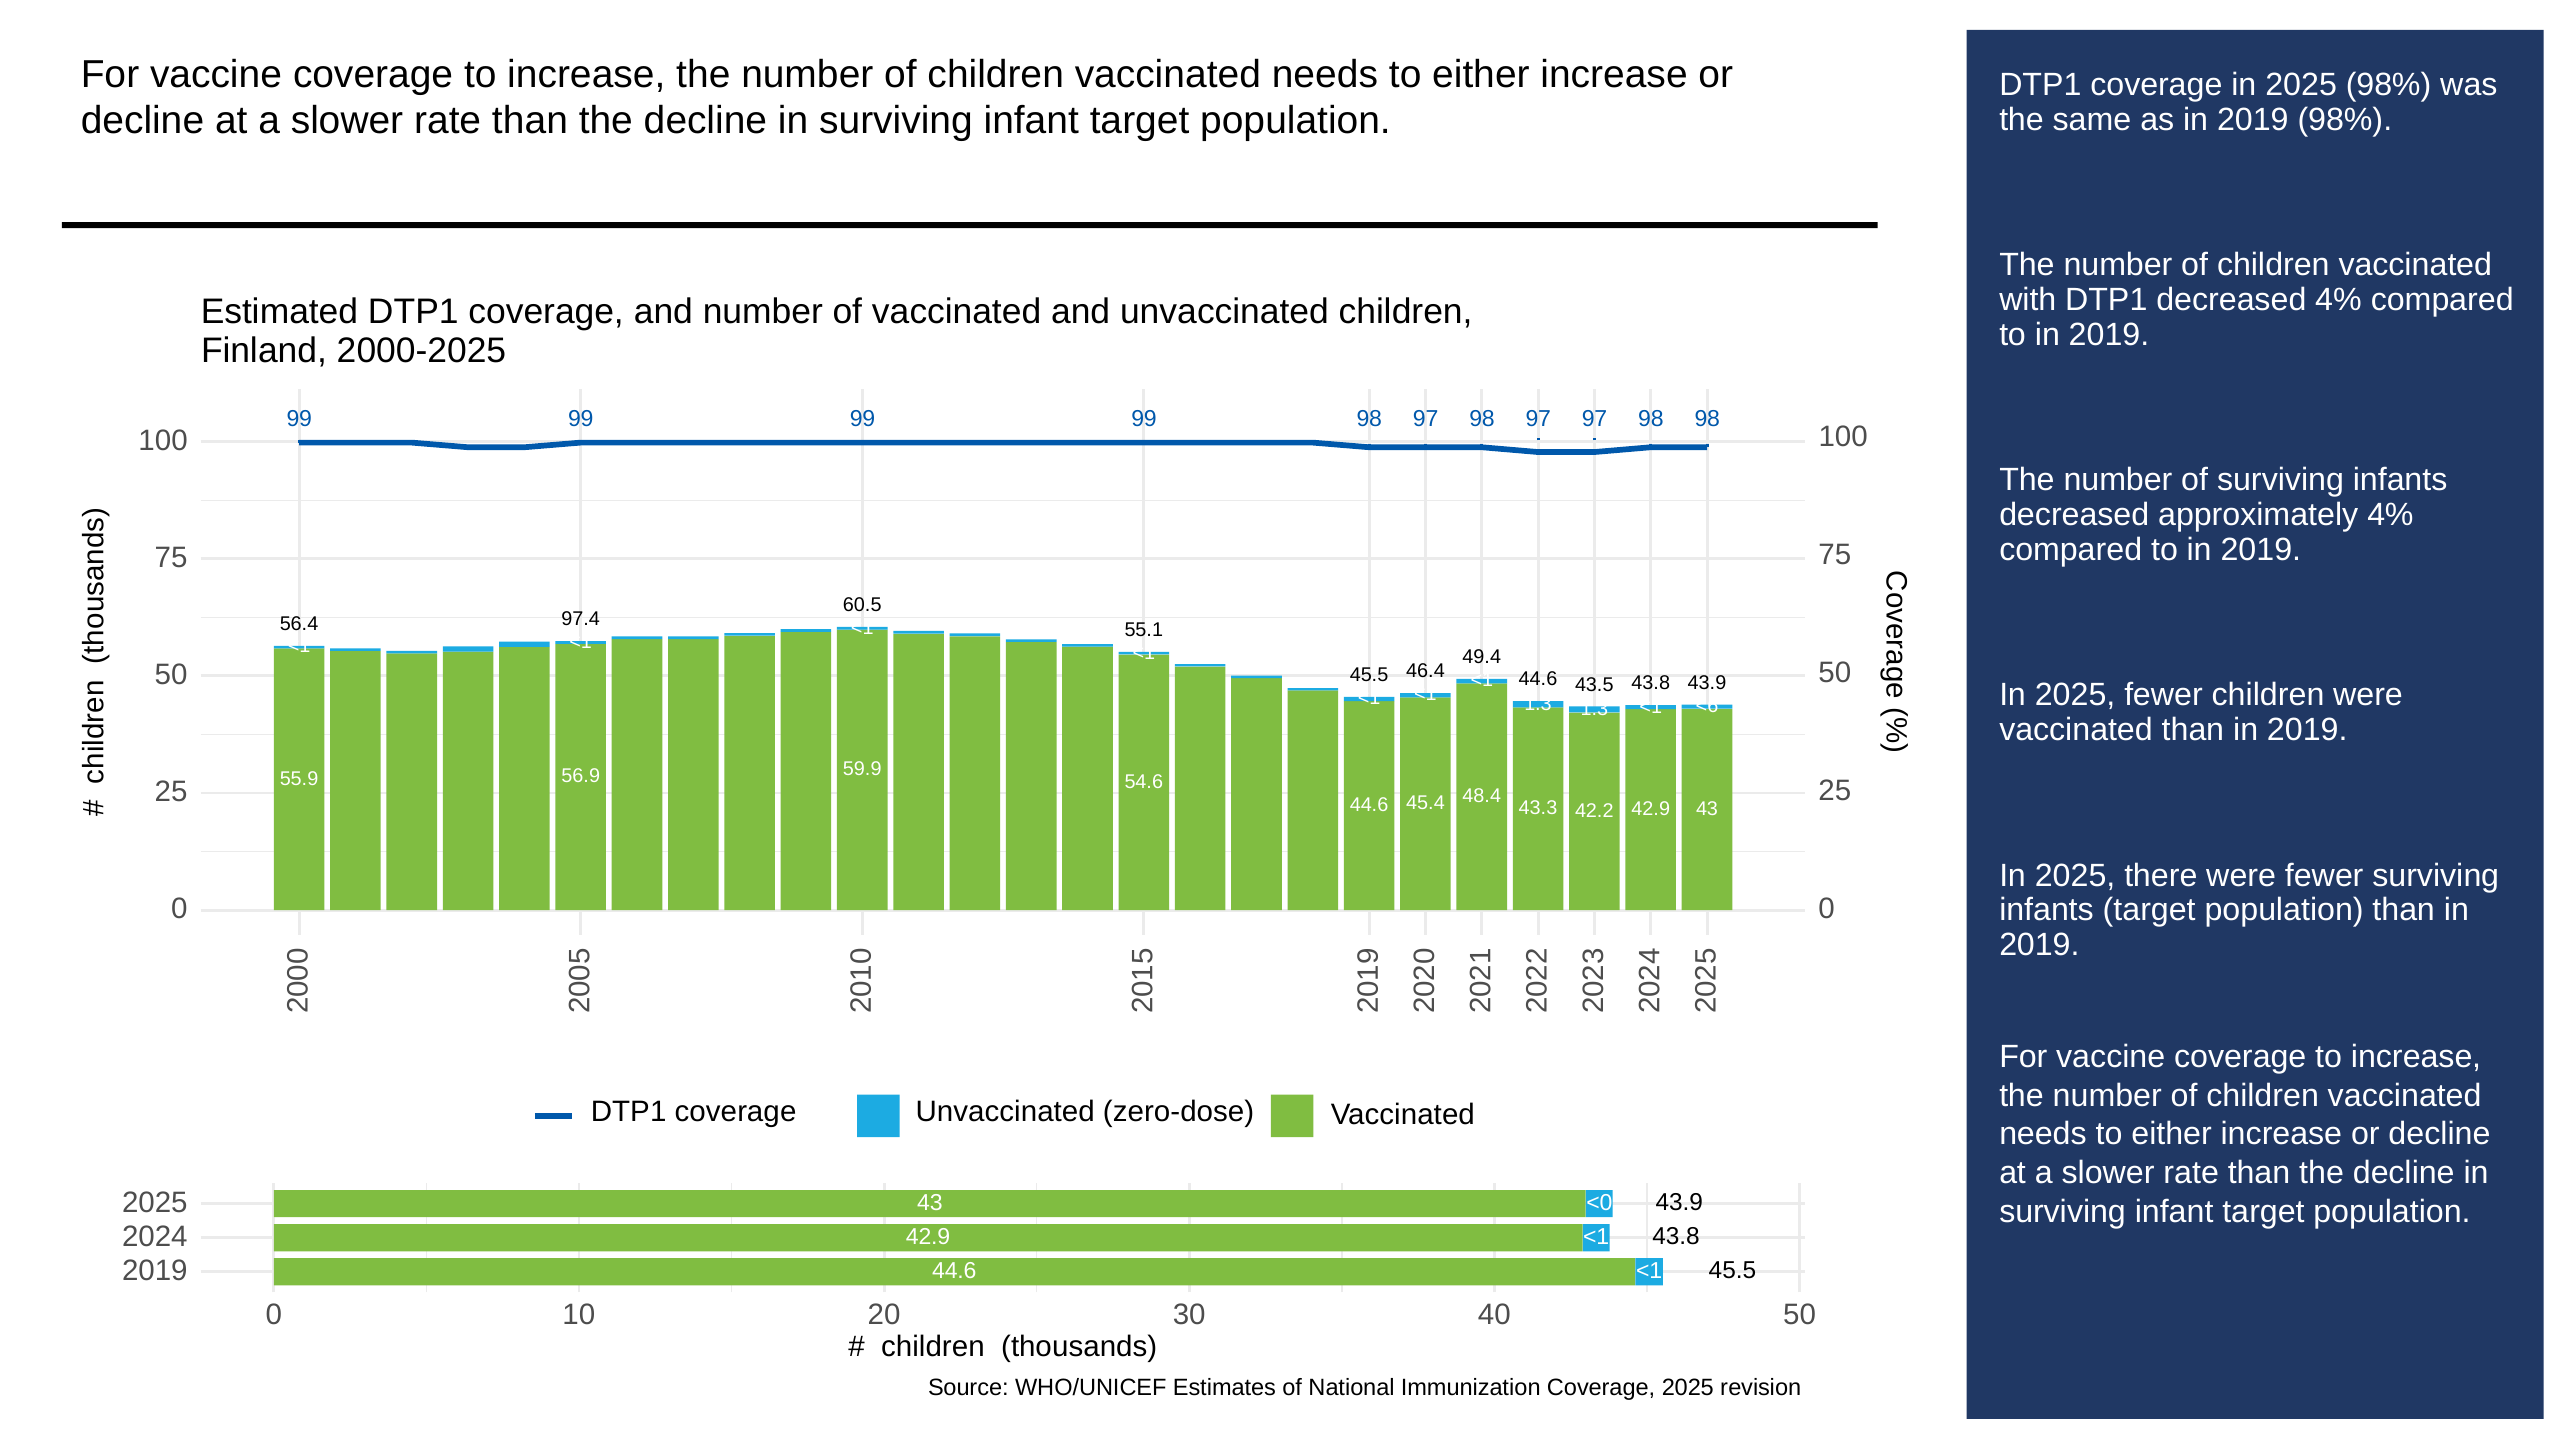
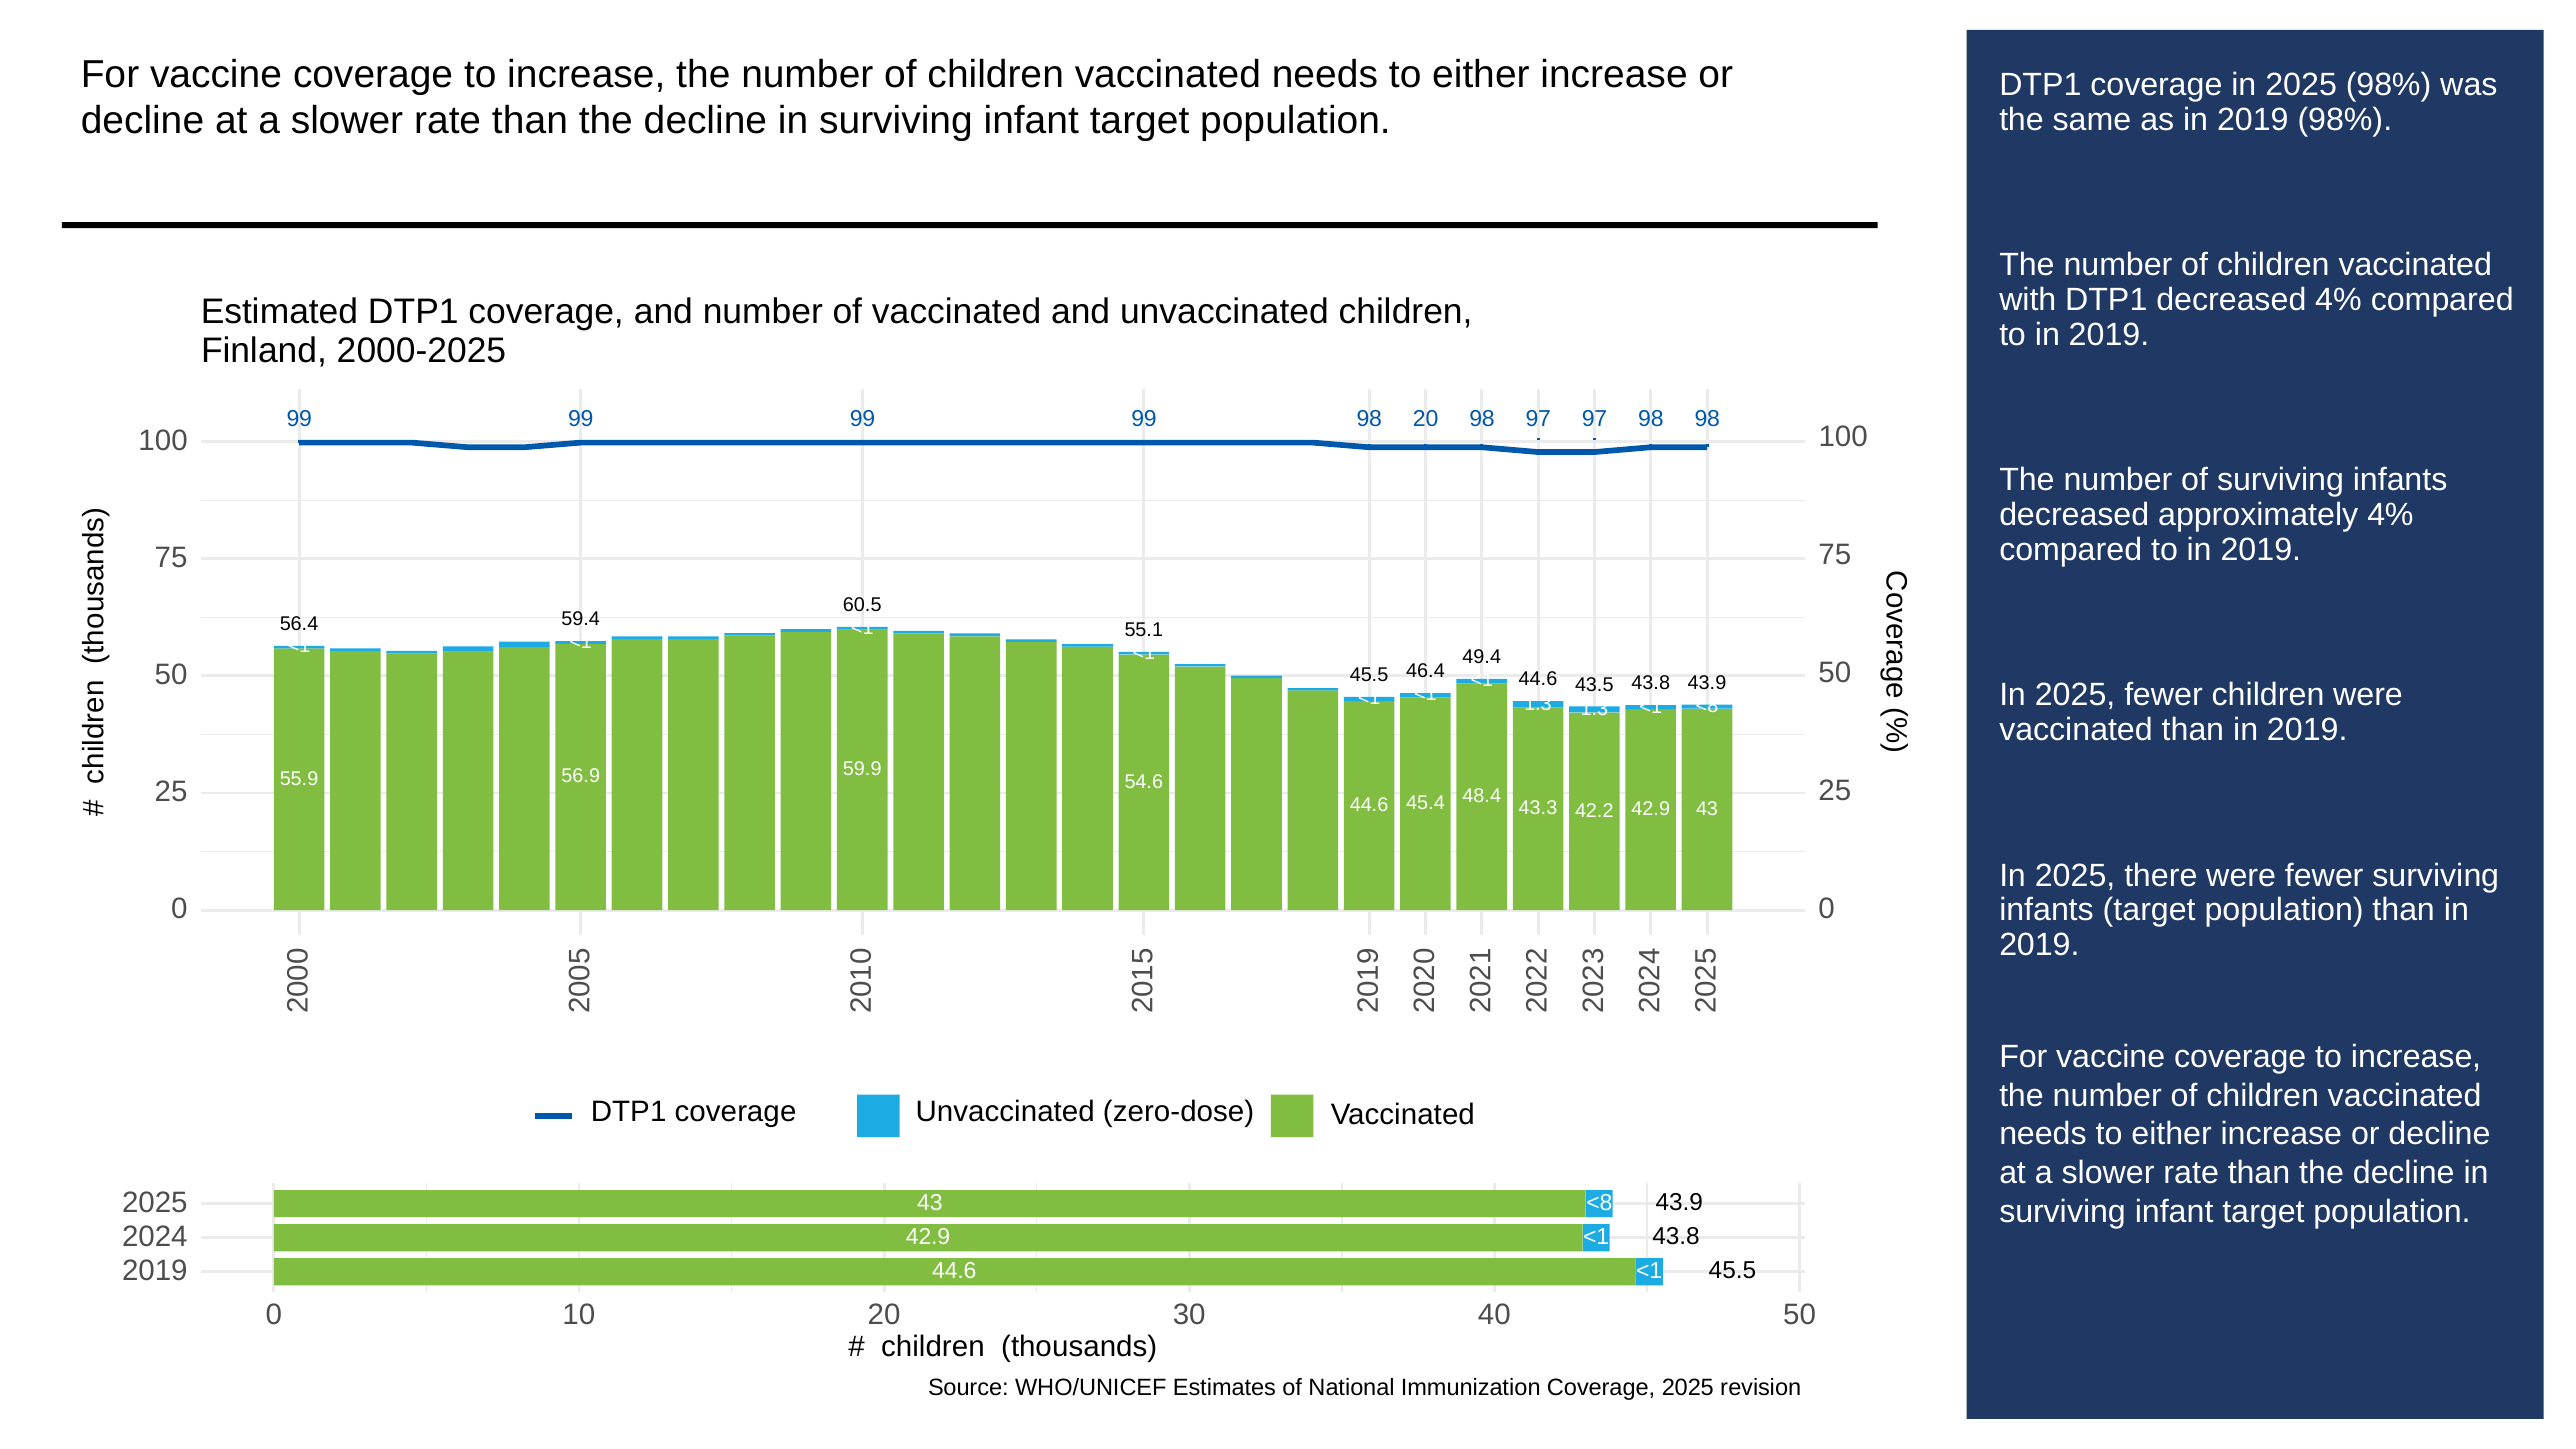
99 98 97: 97 -> 20 (1426, 419)
97.4: 97.4 -> 59.4 (581, 619)
<6: <6 -> <8 (1707, 706)
<0: <0 -> <8 (1599, 1203)
